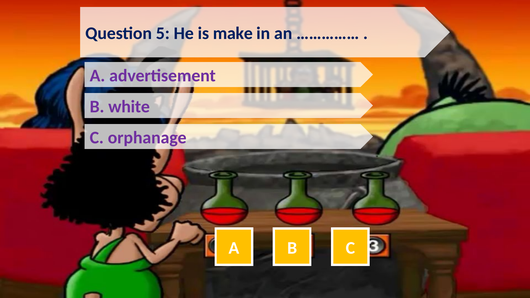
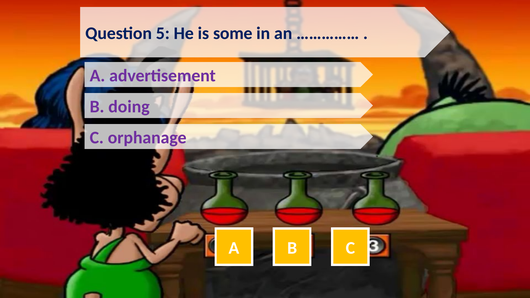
make: make -> some (233, 33)
white: white -> doing (129, 107)
